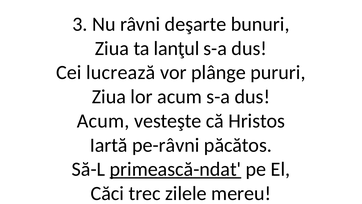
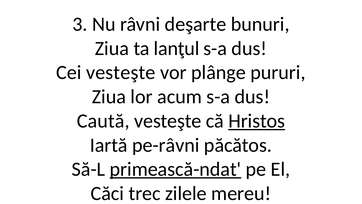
Cei lucrează: lucrează -> vesteşte (121, 72)
Acum: Acum -> Caută (103, 121)
Hristos underline: none -> present (257, 121)
